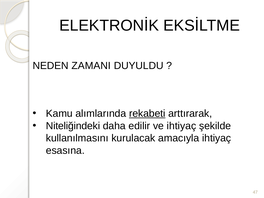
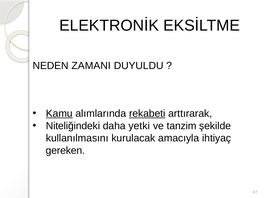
Kamu underline: none -> present (59, 113)
edilir: edilir -> yetki (139, 126)
ve ihtiyaç: ihtiyaç -> tanzim (182, 126)
esasına: esasına -> gereken (65, 150)
